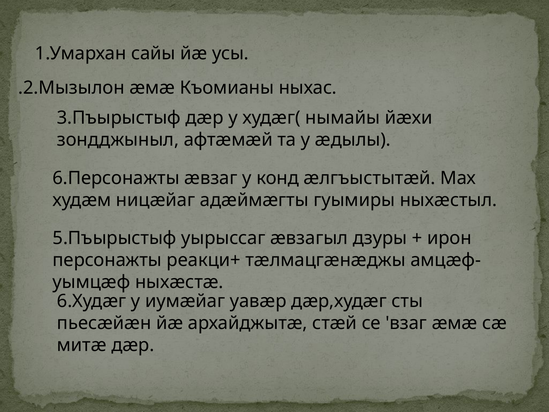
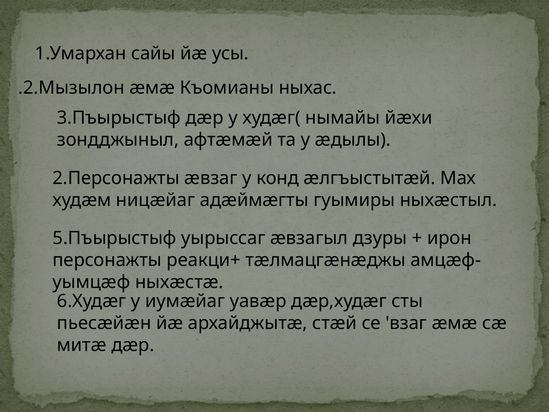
6.Персонажты: 6.Персонажты -> 2.Персонажты (116, 178)
